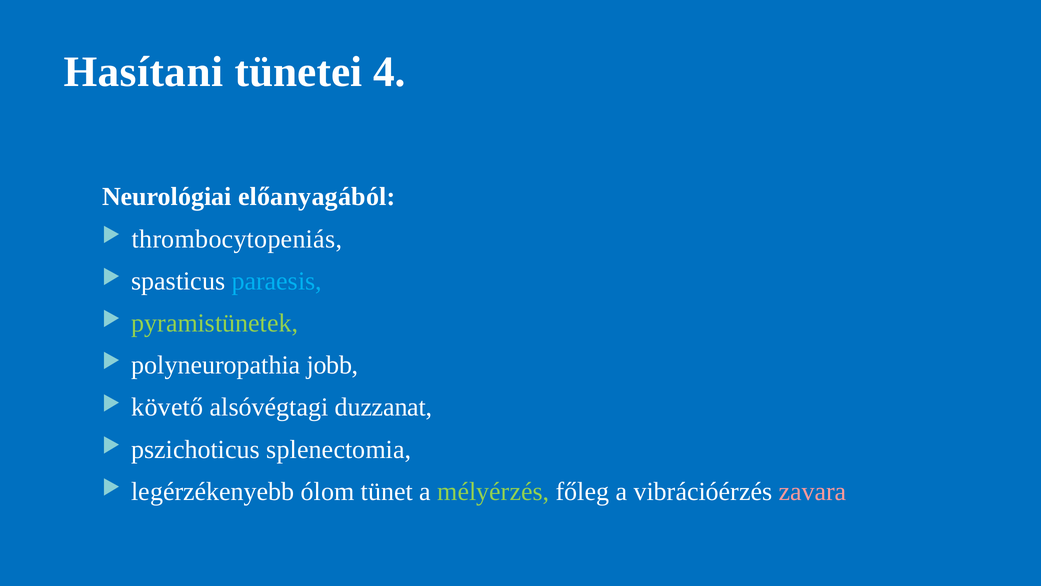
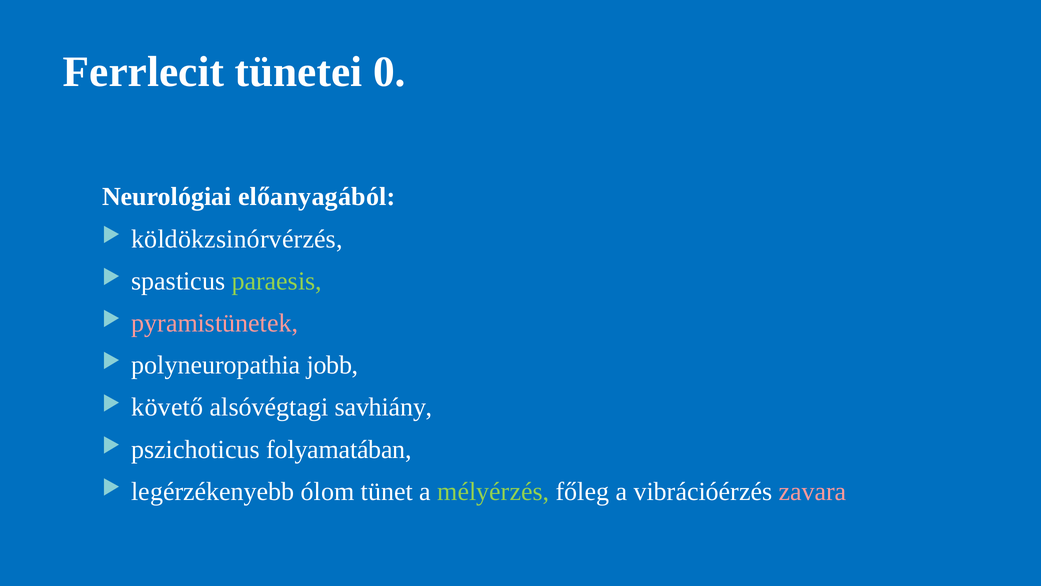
Hasítani: Hasítani -> Ferrlecit (143, 72)
4: 4 -> 0 (389, 72)
thrombocytopeniás: thrombocytopeniás -> köldökzsinórvérzés (237, 239)
paraesis colour: light blue -> light green (277, 281)
pyramistünetek colour: light green -> pink (215, 323)
duzzanat: duzzanat -> savhiány (384, 407)
splenectomia: splenectomia -> folyamatában (339, 449)
